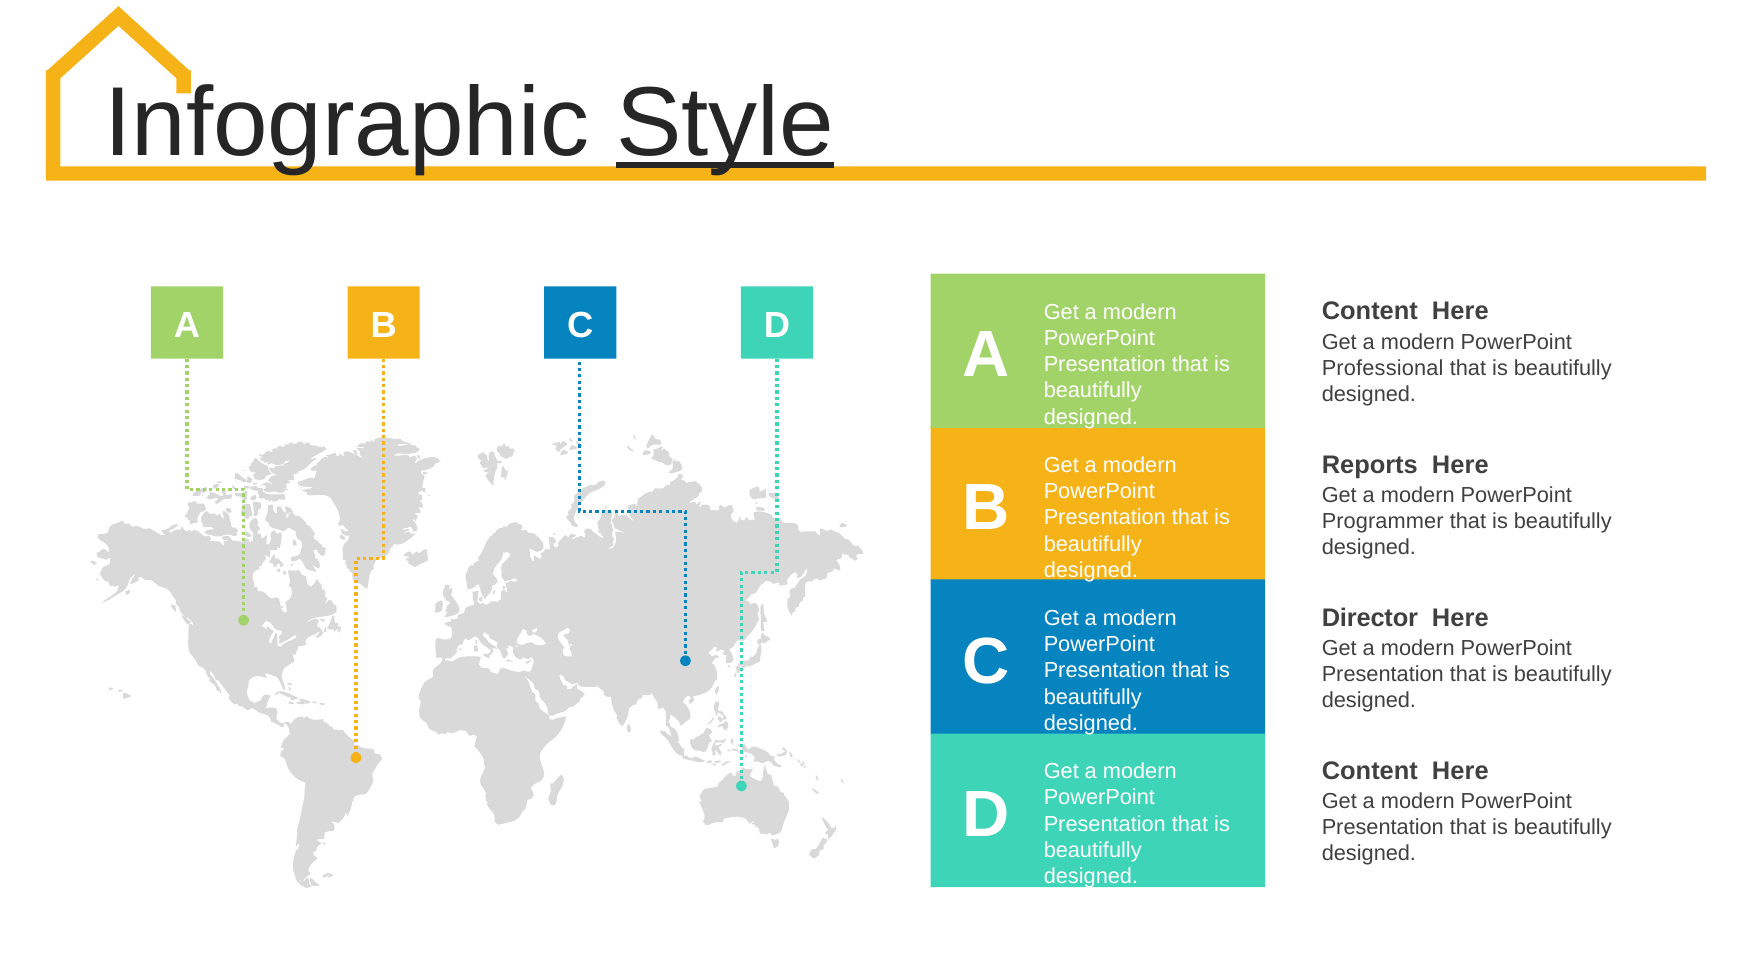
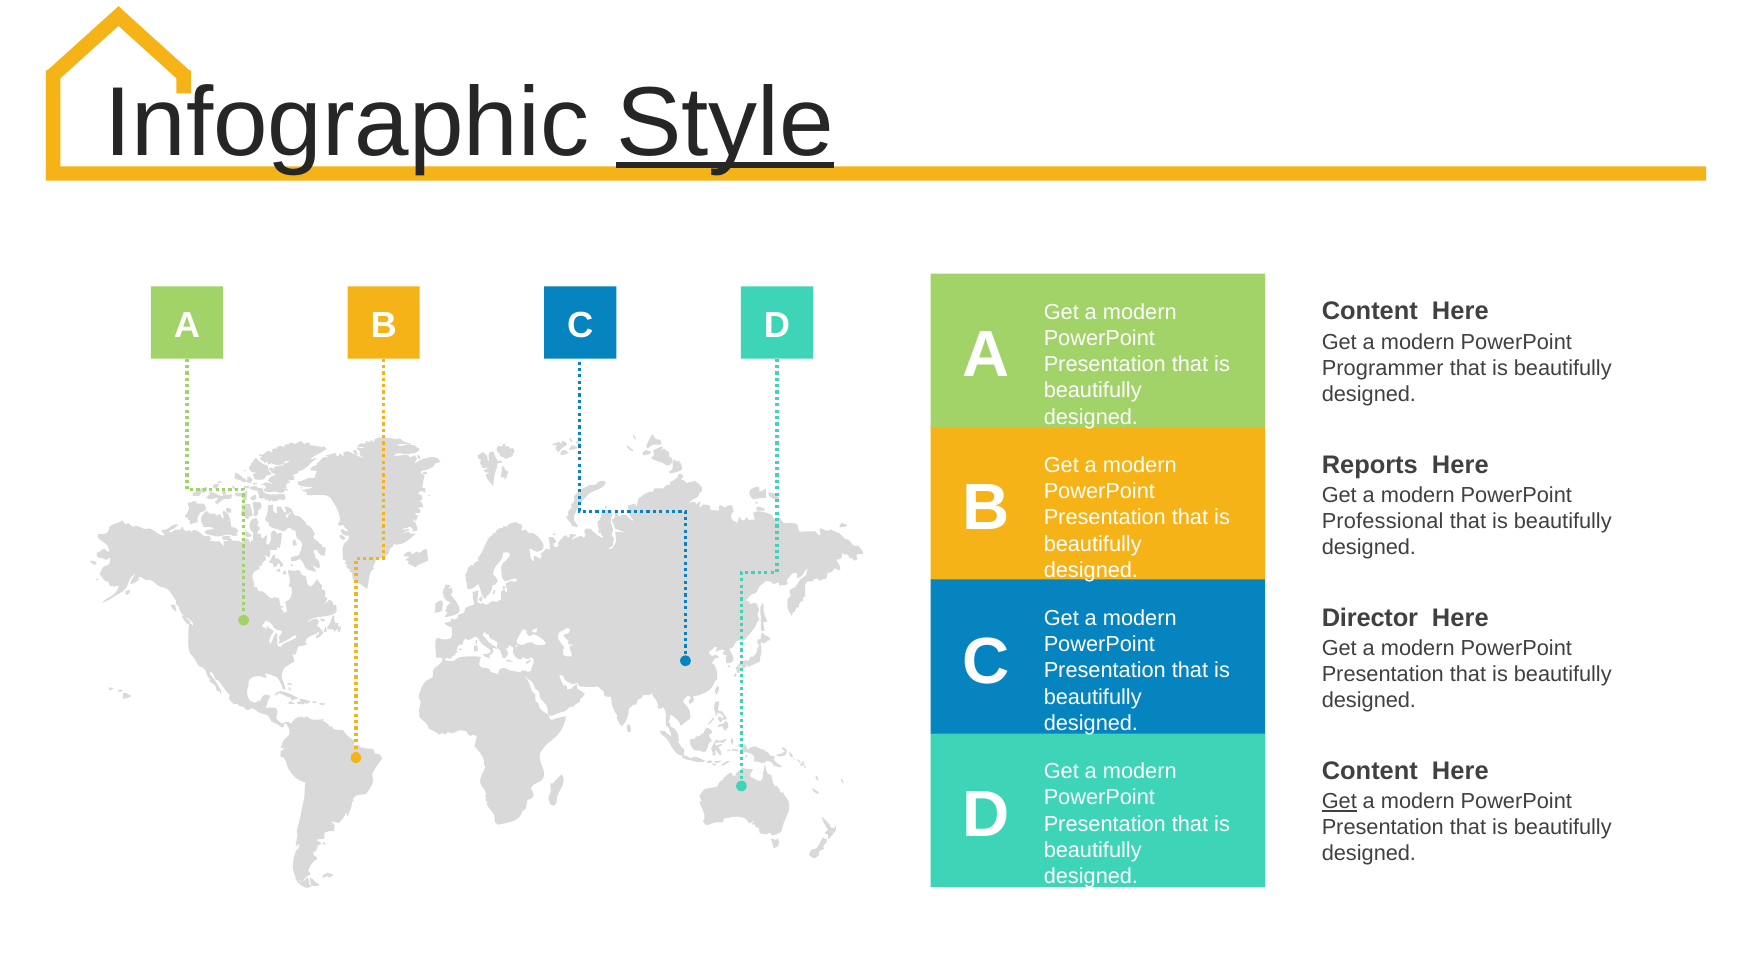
Professional: Professional -> Programmer (1383, 369)
Programmer: Programmer -> Professional (1383, 522)
Get underline: none -> present (1339, 802)
